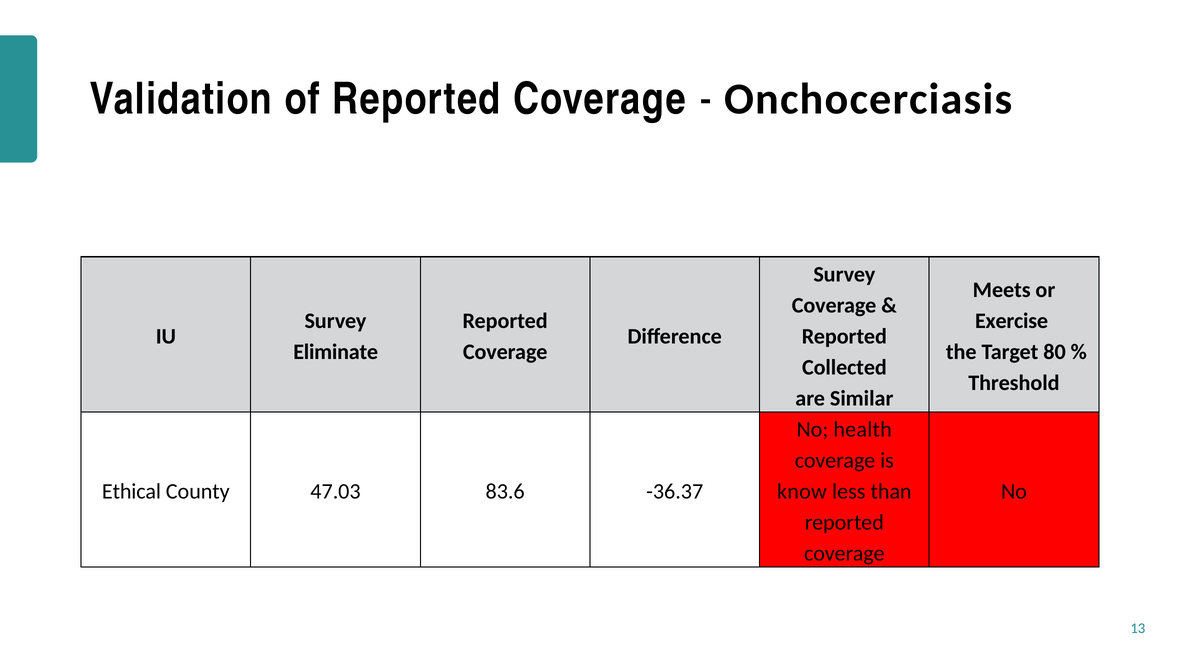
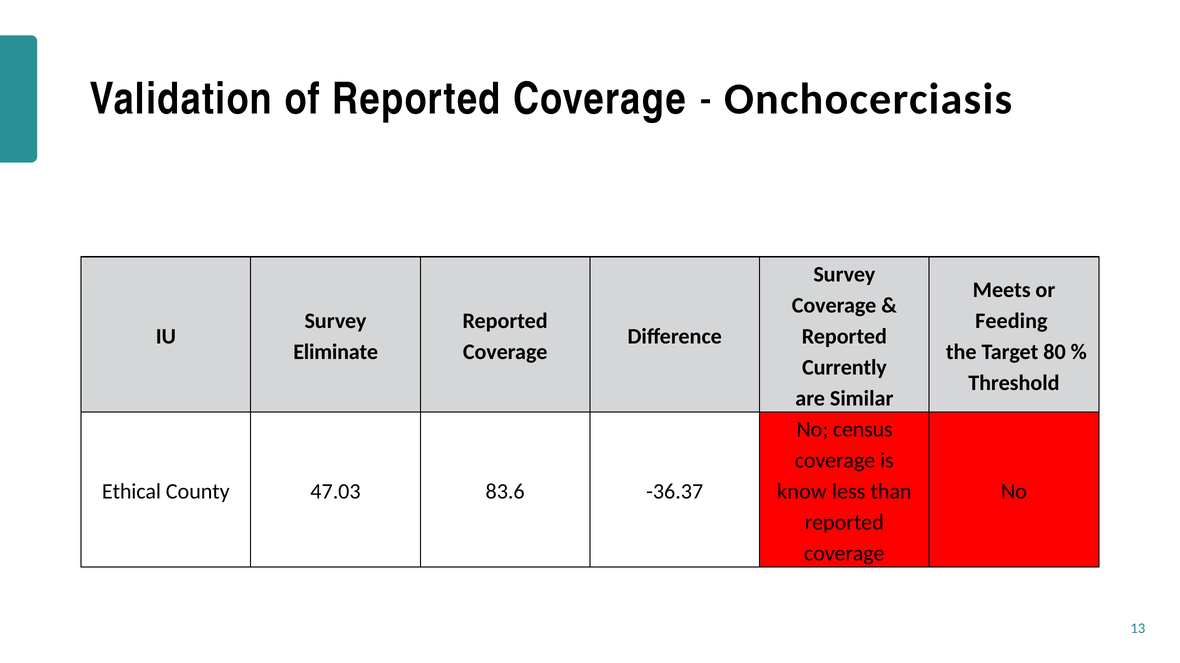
Exercise: Exercise -> Feeding (1011, 321)
Collected: Collected -> Currently (844, 368)
health: health -> census (863, 430)
